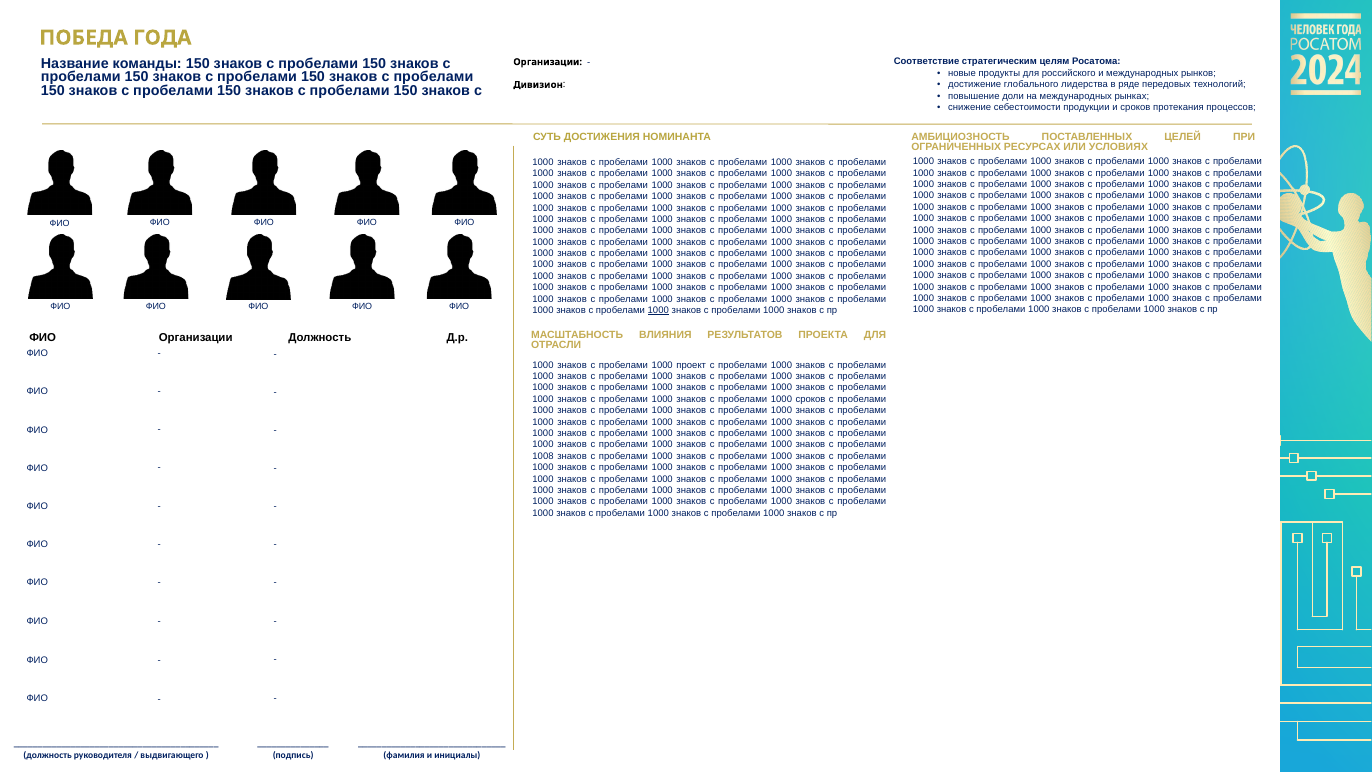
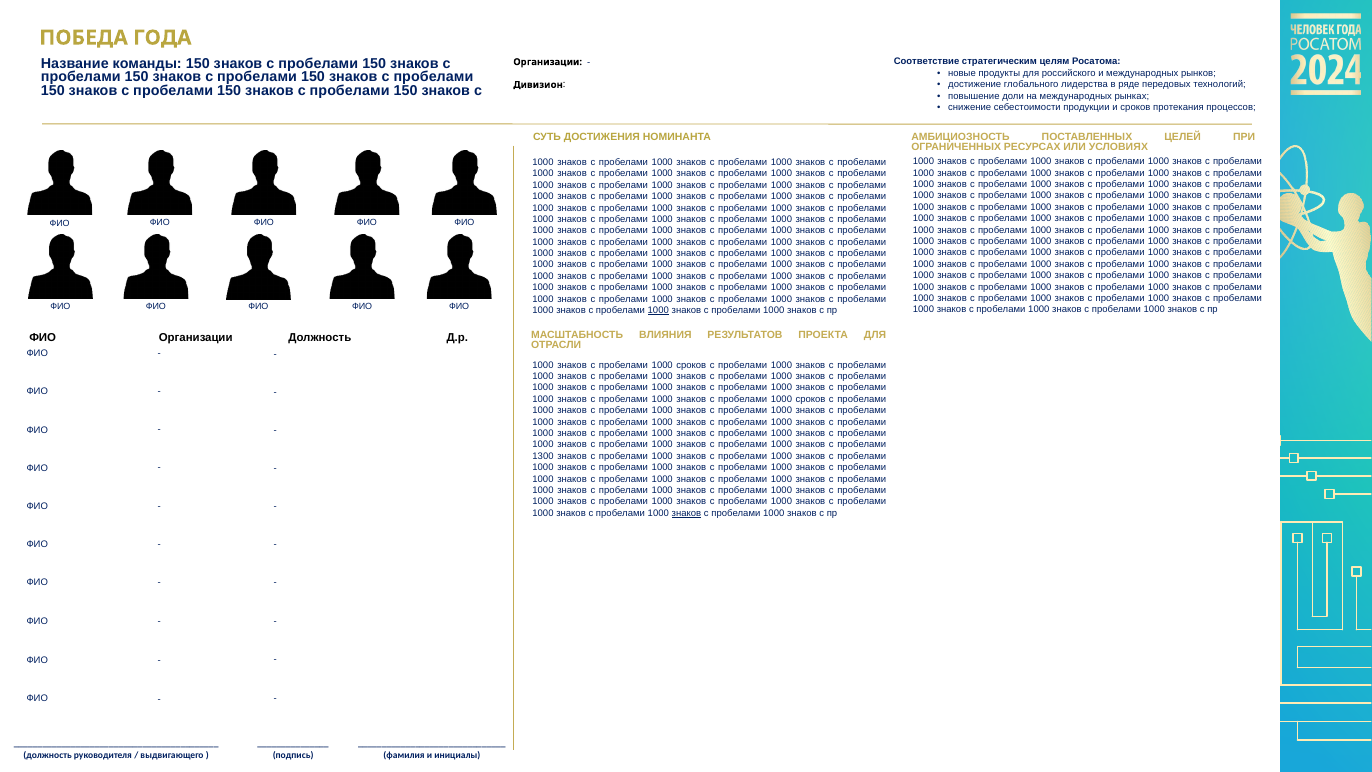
проект: проект -> сроков (691, 365)
1008: 1008 -> 1300 (543, 456)
знаков underline: none -> present (686, 513)
